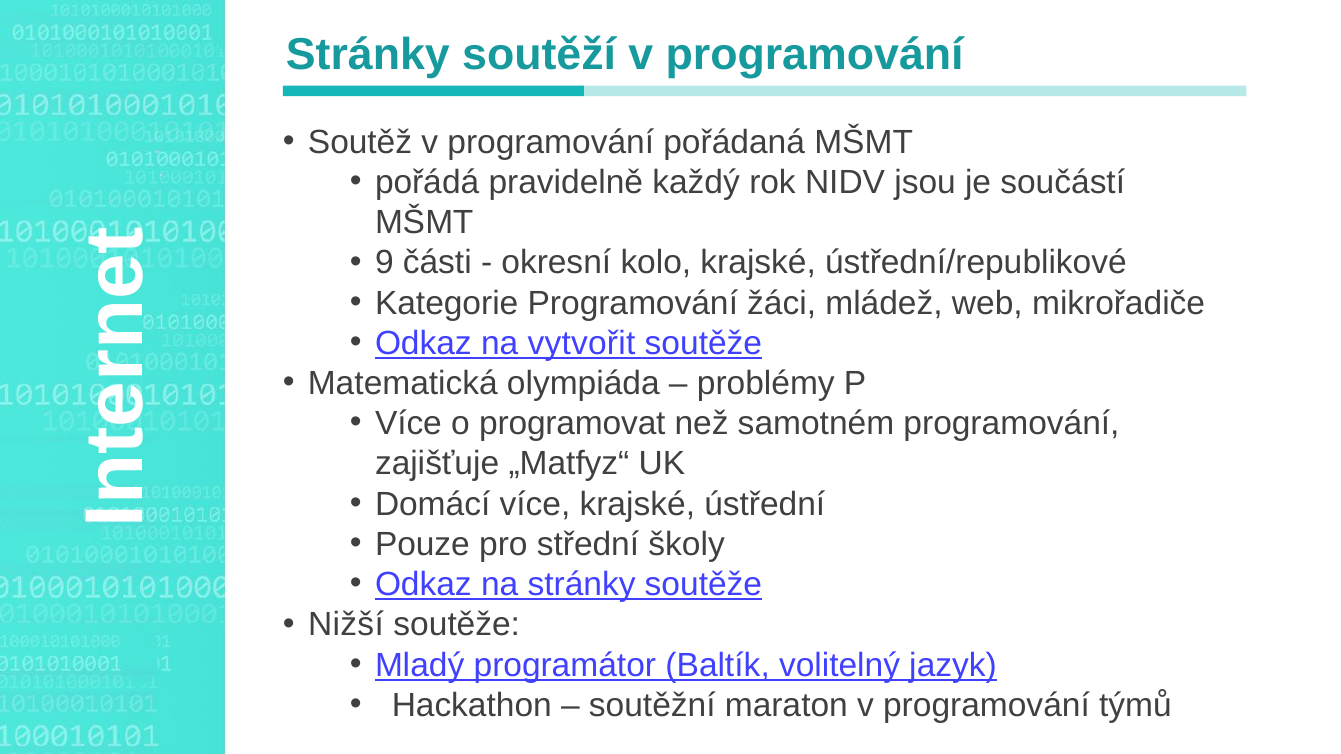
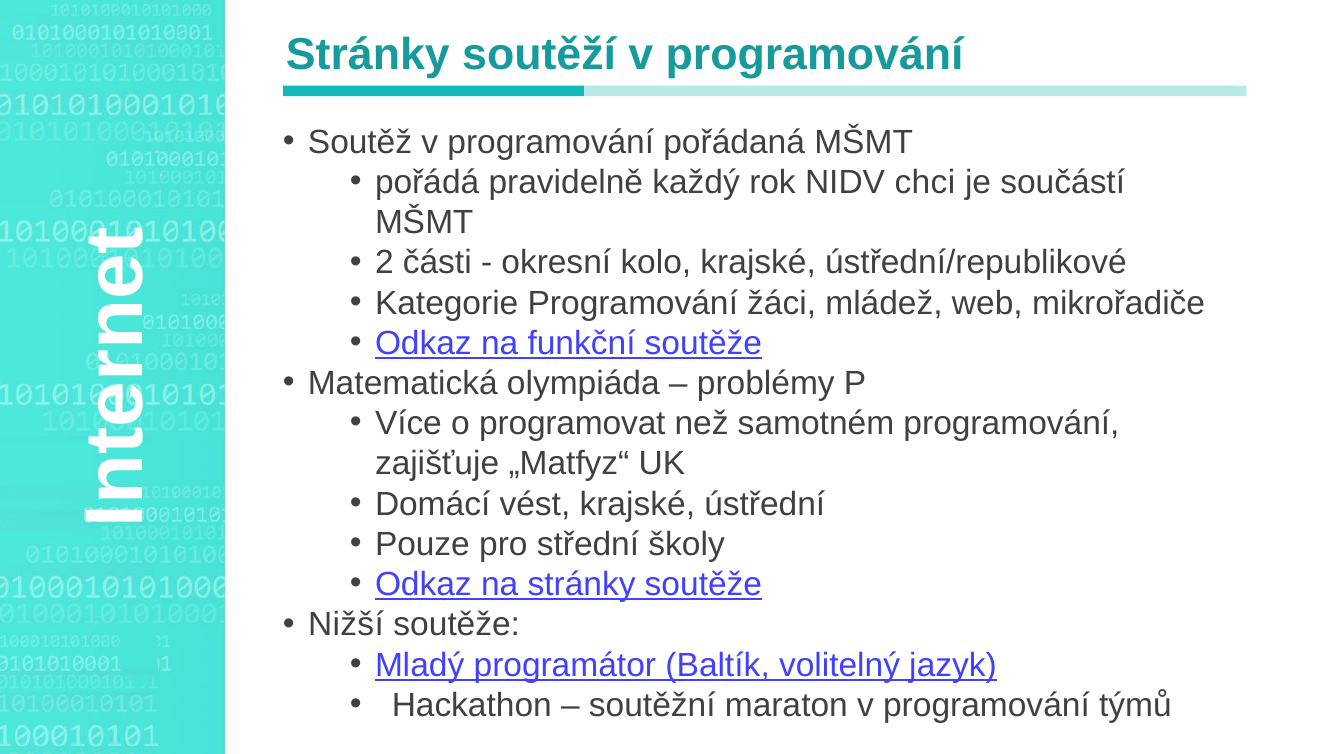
jsou: jsou -> chci (925, 183)
9: 9 -> 2 (384, 263)
vytvořit: vytvořit -> funkční (582, 343)
Domácí více: více -> vést (535, 504)
